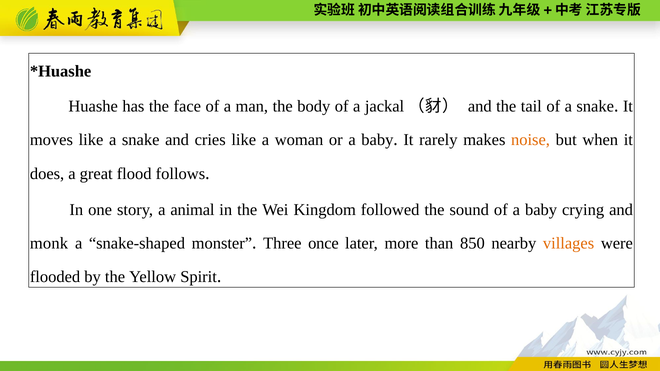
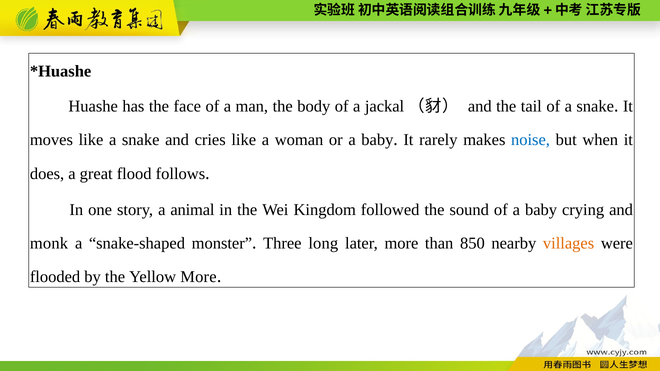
noise colour: orange -> blue (531, 140)
once: once -> long (323, 243)
Yellow Spirit: Spirit -> More (198, 277)
